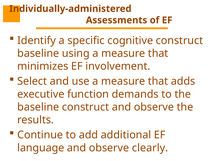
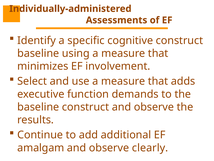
language: language -> amalgam (41, 147)
